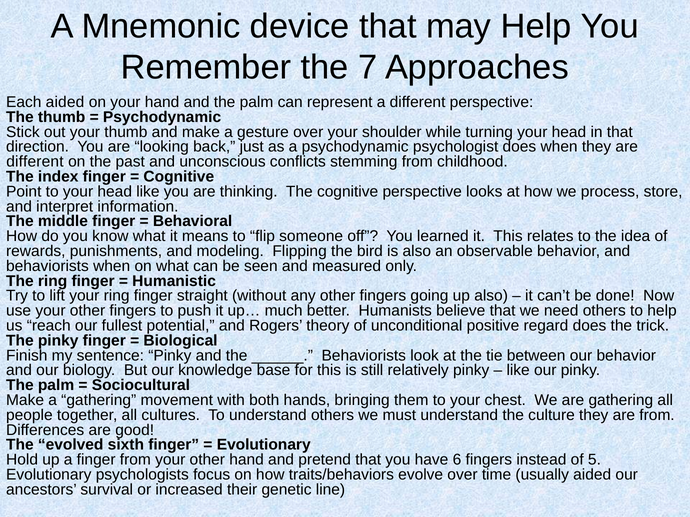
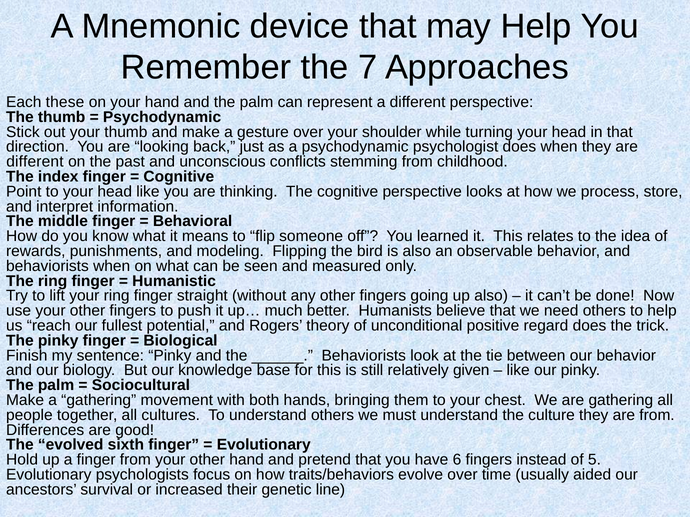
Each aided: aided -> these (65, 102)
relatively pinky: pinky -> given (471, 371)
